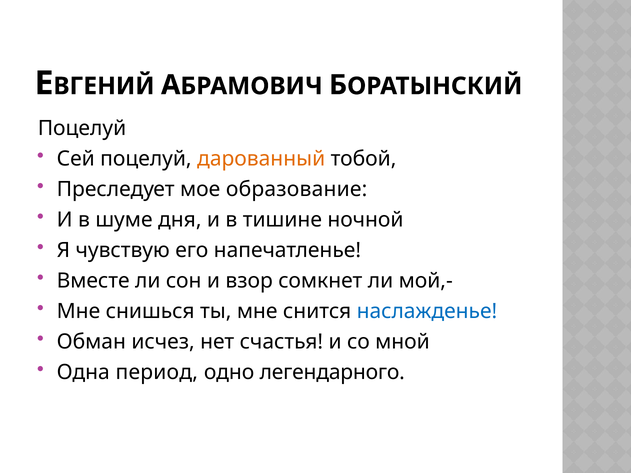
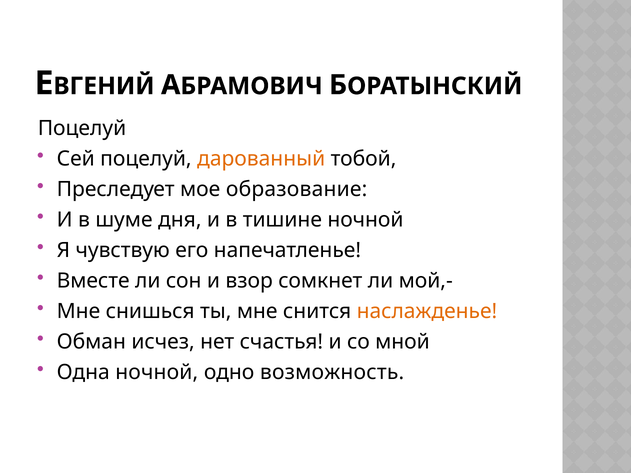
наслажденье colour: blue -> orange (427, 311)
Одна период: период -> ночной (157, 372)
легендарного: легендарного -> возможность (332, 372)
